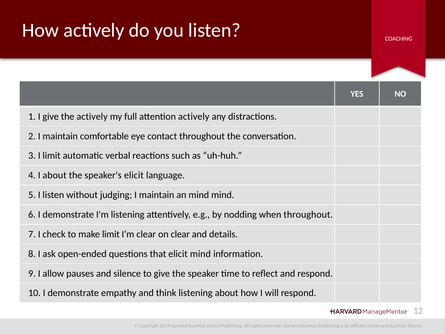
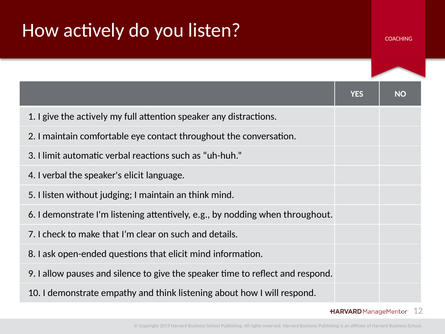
attention actively: actively -> speaker (194, 116)
I about: about -> verbal (55, 175)
an mind: mind -> think (199, 195)
make limit: limit -> that (111, 234)
on clear: clear -> such (180, 234)
